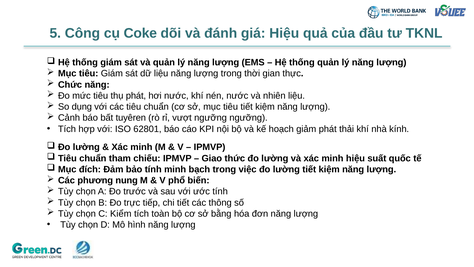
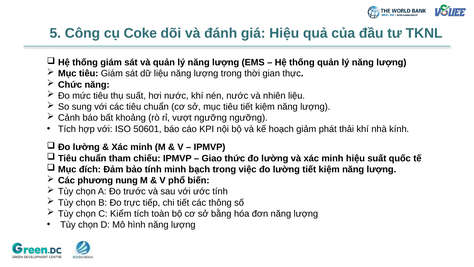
thụ phát: phát -> suất (136, 96)
dụng: dụng -> sung (82, 107)
tuyêren: tuyêren -> khoảng (131, 118)
62801: 62801 -> 50601 (147, 129)
